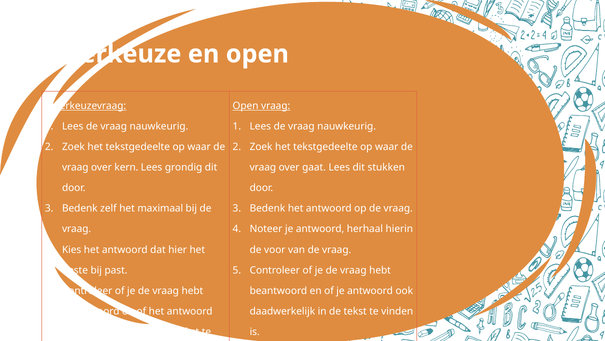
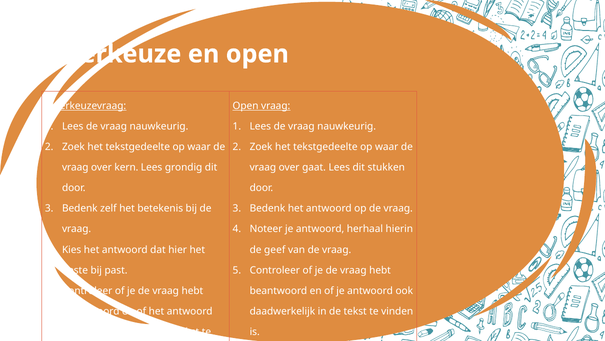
maximaal: maximaal -> betekenis (160, 208)
voor: voor -> geef (275, 249)
